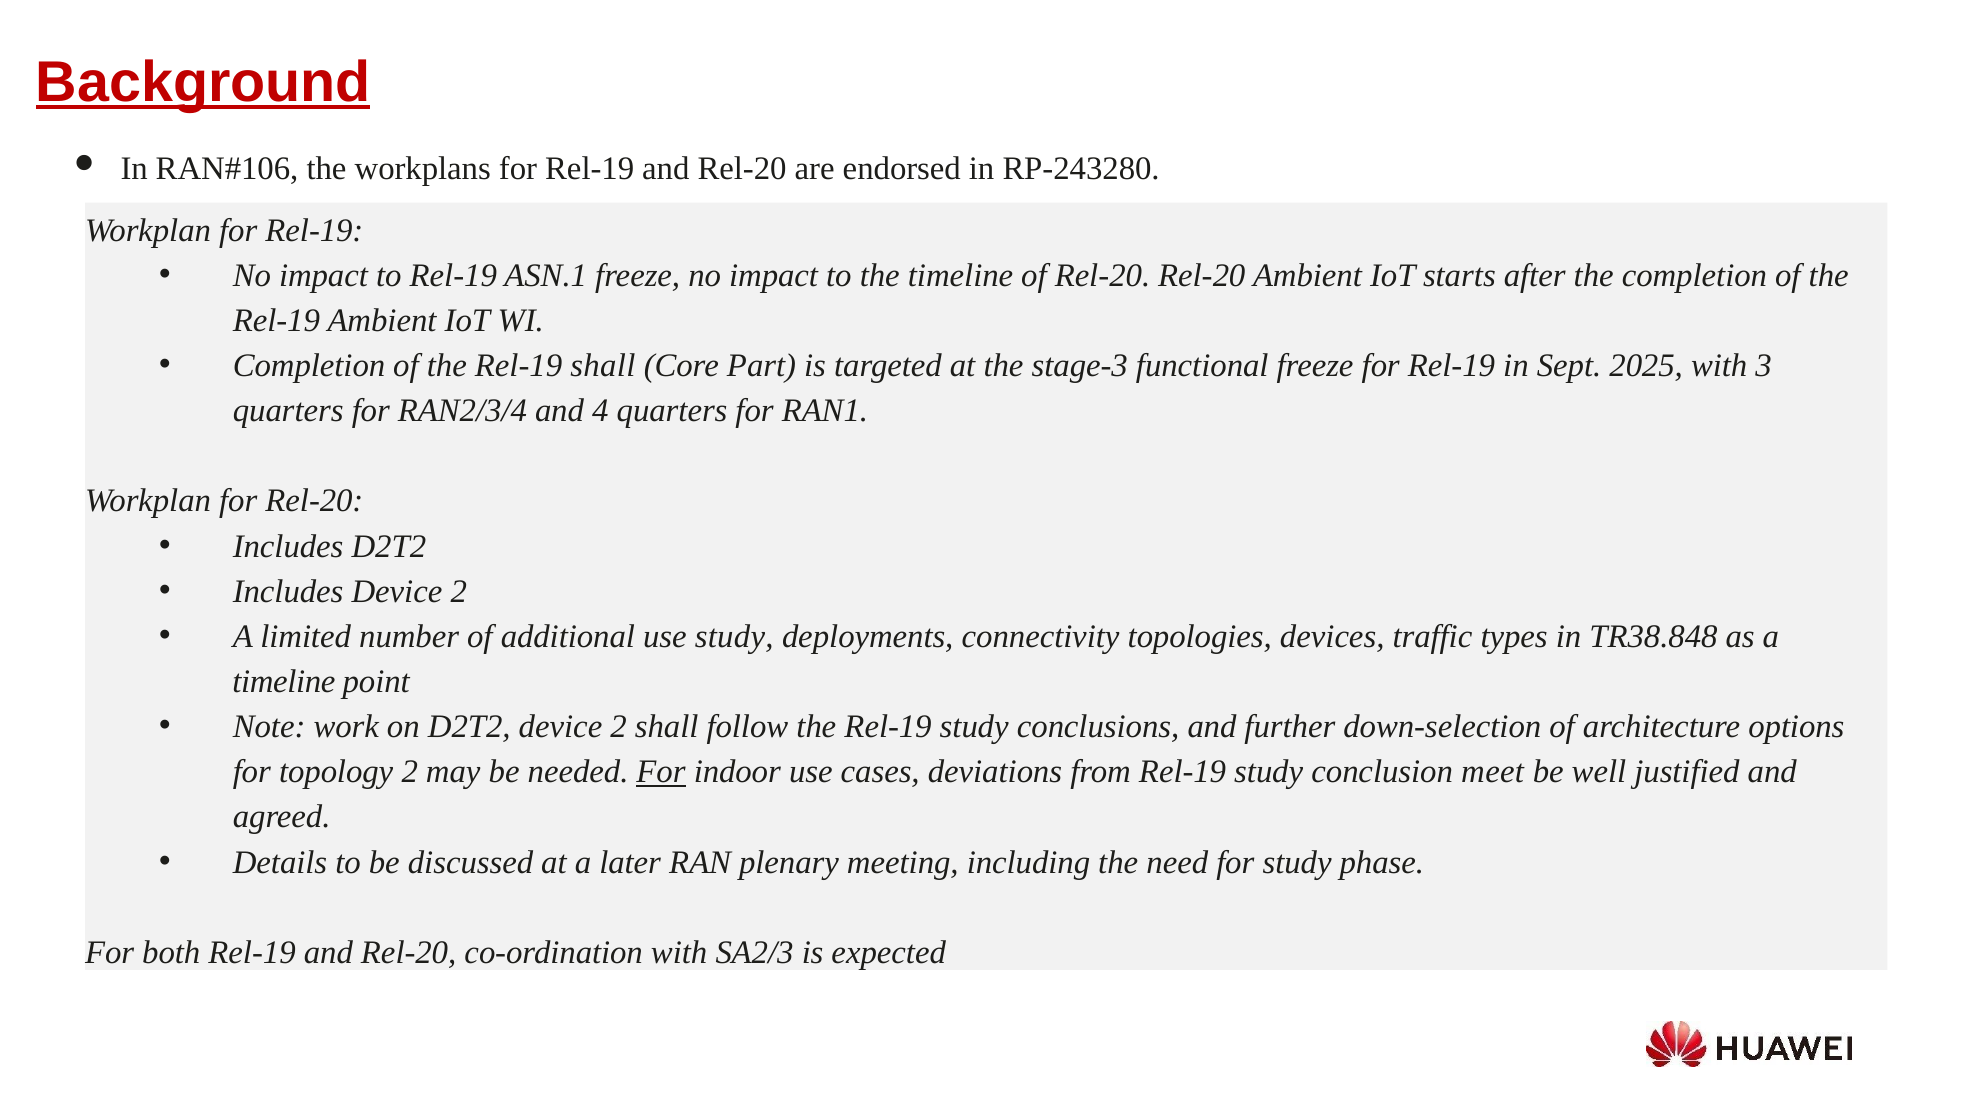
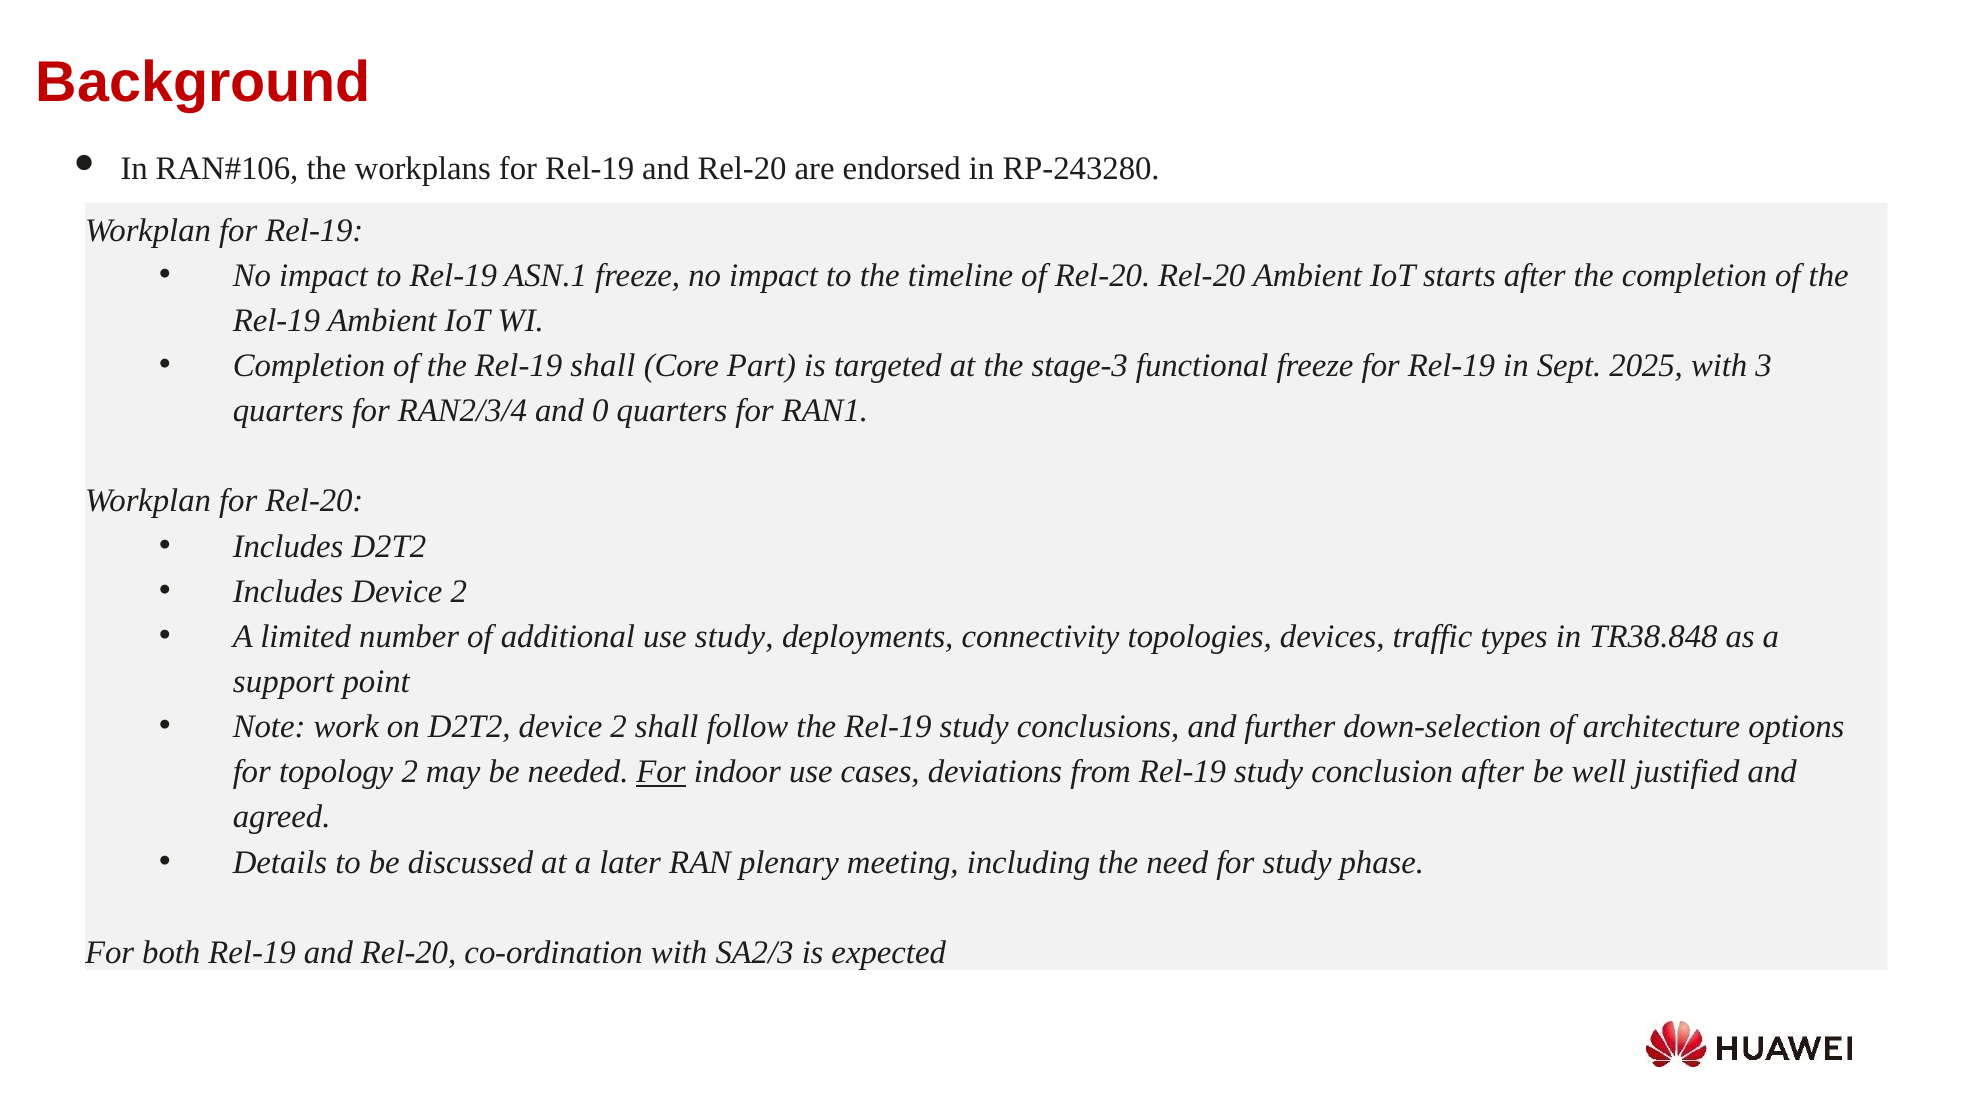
Background underline: present -> none (203, 82)
4: 4 -> 0 (600, 411)
timeline: timeline -> support (284, 681)
conclusion meet: meet -> after (1493, 772)
